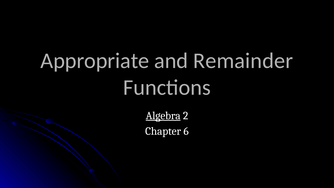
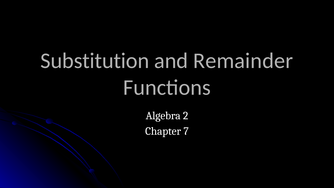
Appropriate: Appropriate -> Substitution (95, 61)
Algebra underline: present -> none (163, 116)
6: 6 -> 7 (186, 131)
